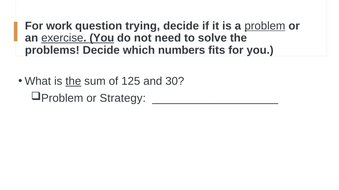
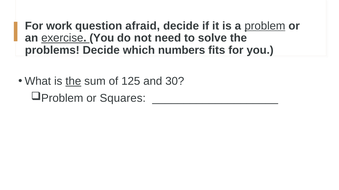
trying: trying -> afraid (143, 26)
You underline: present -> none (102, 38)
Strategy: Strategy -> Squares (123, 99)
